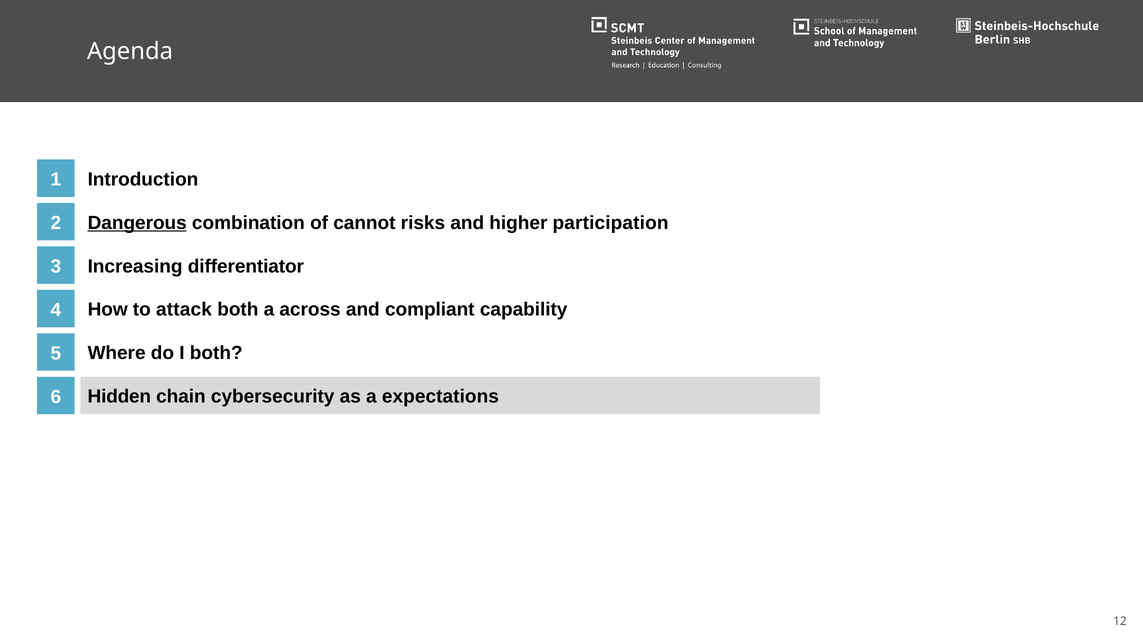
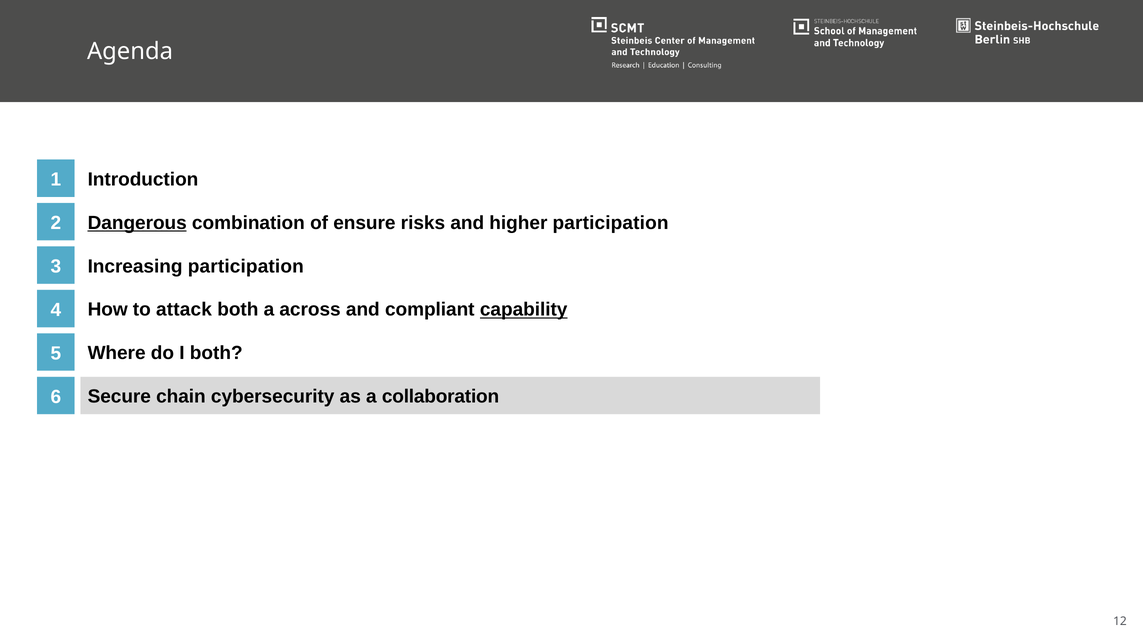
cannot: cannot -> ensure (364, 223)
Increasing differentiator: differentiator -> participation (246, 266)
capability underline: none -> present (524, 310)
Hidden: Hidden -> Secure (119, 397)
expectations: expectations -> collaboration (441, 397)
